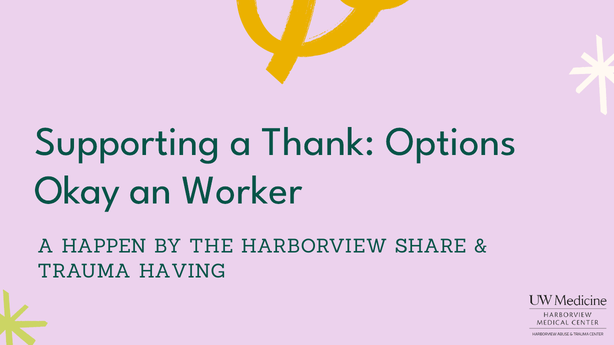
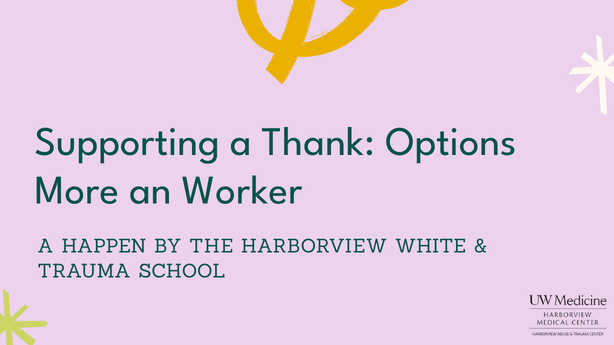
Okay: Okay -> More (77, 190)
SHARE: SHARE -> WHITE (431, 247)
HAVING: HAVING -> SCHOOL (182, 272)
